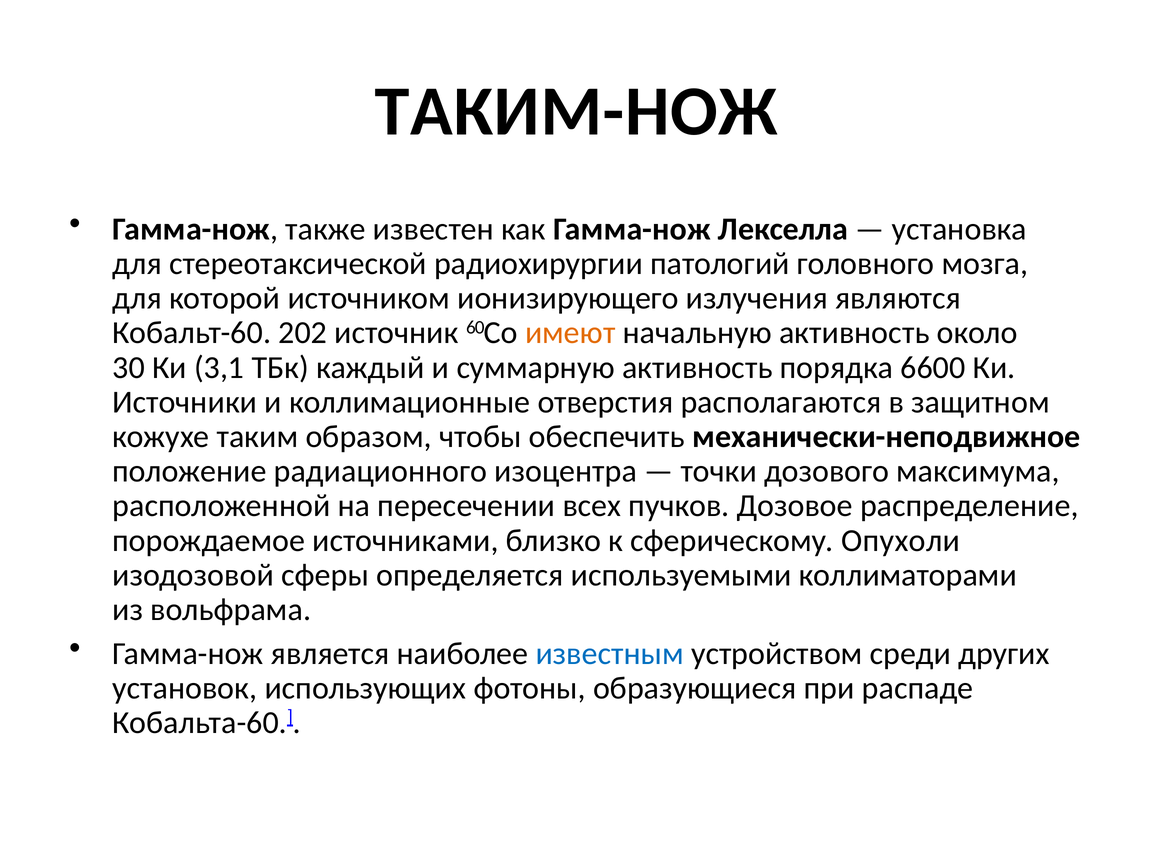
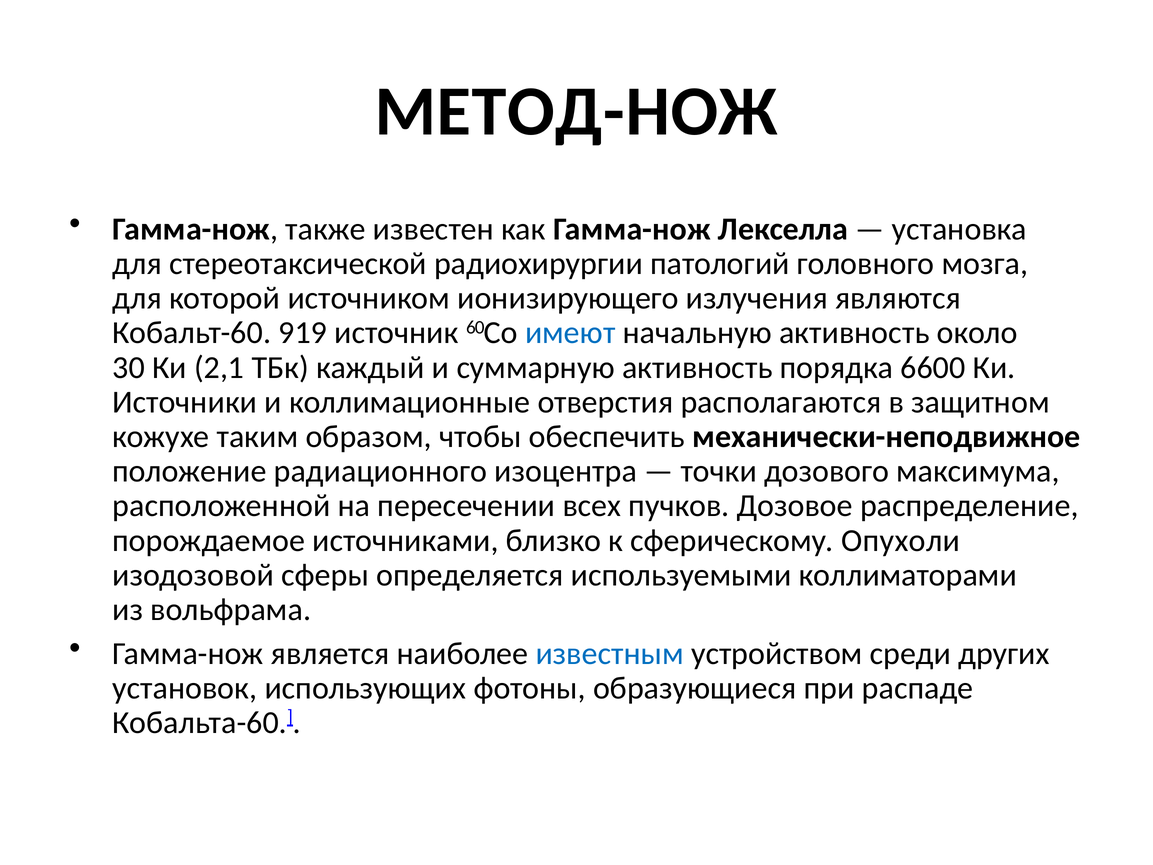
ТАКИМ-НОЖ: ТАКИМ-НОЖ -> МЕТОД-НОЖ (576, 112)
202: 202 -> 919 (303, 333)
имеют colour: orange -> blue (570, 333)
3,1: 3,1 -> 2,1 (219, 367)
